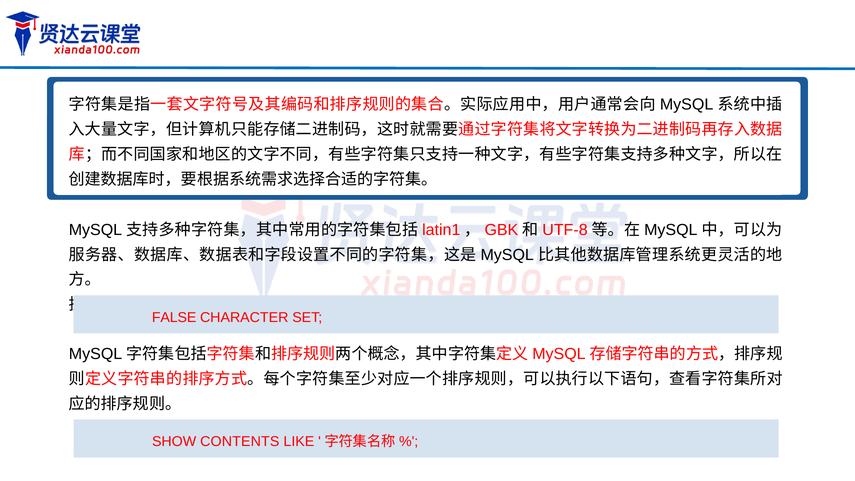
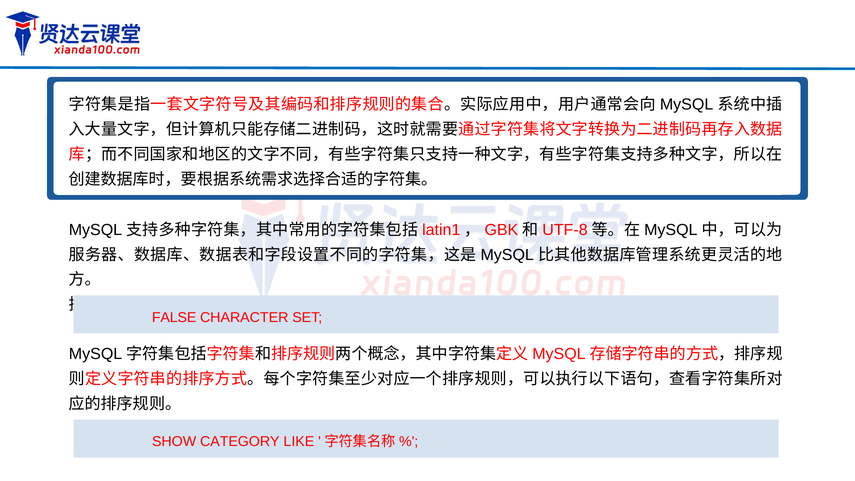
CONTENTS: CONTENTS -> CATEGORY (240, 442)
